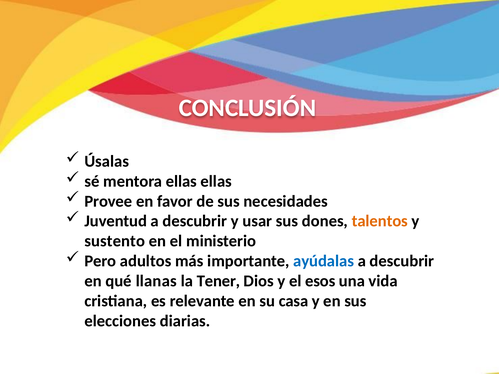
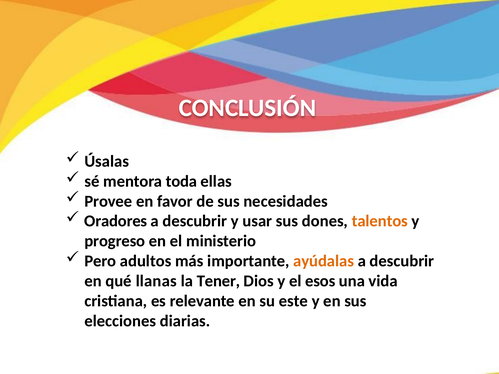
mentora ellas: ellas -> toda (181, 181)
Juventud: Juventud -> Oradores (116, 221)
sustento: sustento -> progreso (115, 241)
ayúdalas colour: blue -> orange (324, 261)
casa: casa -> este (293, 301)
